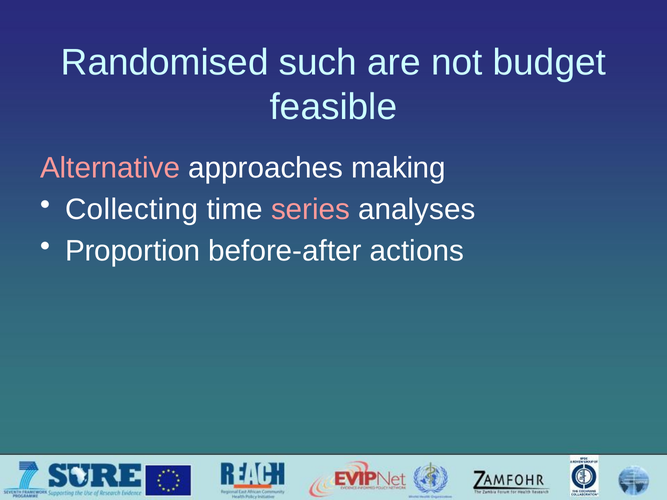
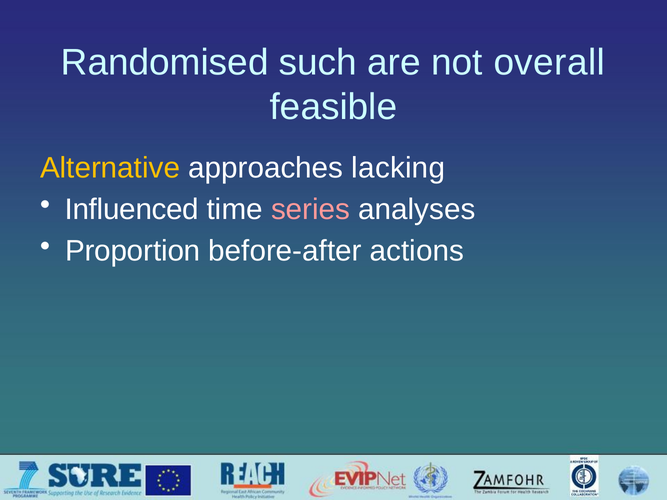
budget: budget -> overall (549, 63)
Alternative colour: pink -> yellow (110, 168)
making: making -> lacking (398, 168)
Collecting: Collecting -> Influenced (132, 210)
